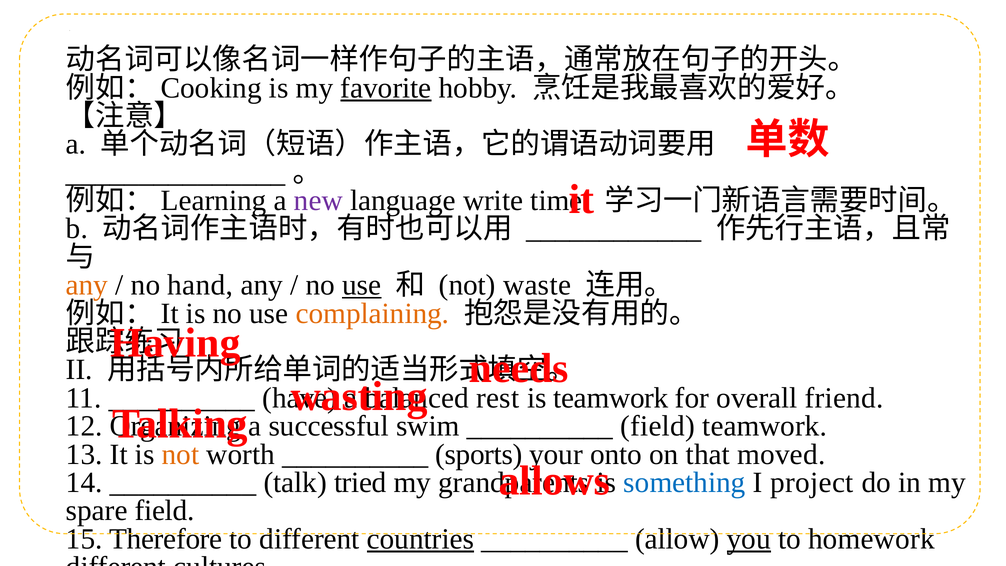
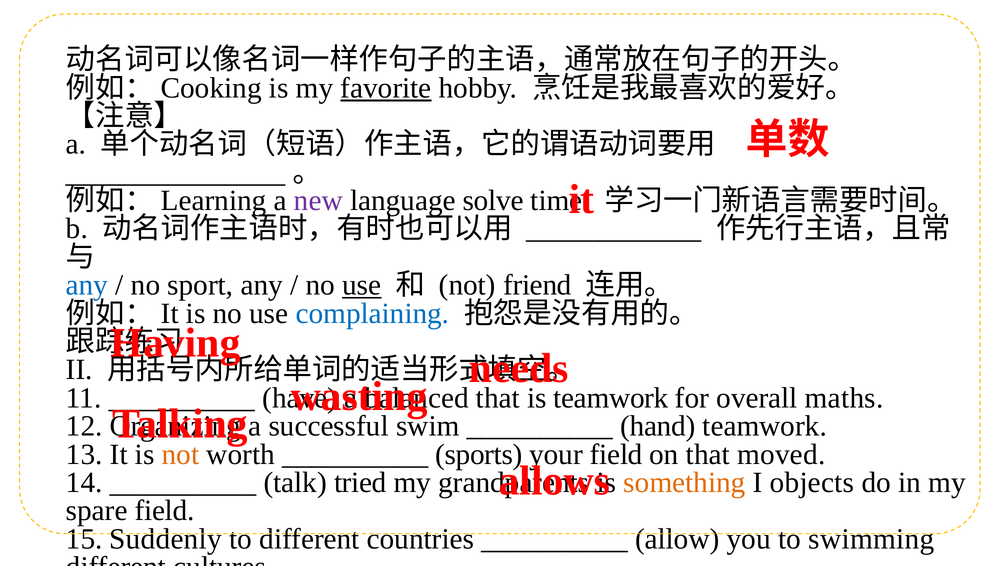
write: write -> solve (493, 201)
any colour: orange -> blue (87, 285)
hand: hand -> sport (200, 285)
waste: waste -> friend (537, 285)
complaining colour: orange -> blue (373, 313)
rest: rest -> that (498, 398)
friend: friend -> maths (844, 398)
field: field -> hand (658, 426)
your onto: onto -> field (616, 454)
something colour: blue -> orange (684, 482)
project: project -> objects (812, 482)
Therefore: Therefore -> Suddenly (166, 539)
countries underline: present -> none (420, 539)
you underline: present -> none (749, 539)
homework: homework -> swimming (871, 539)
